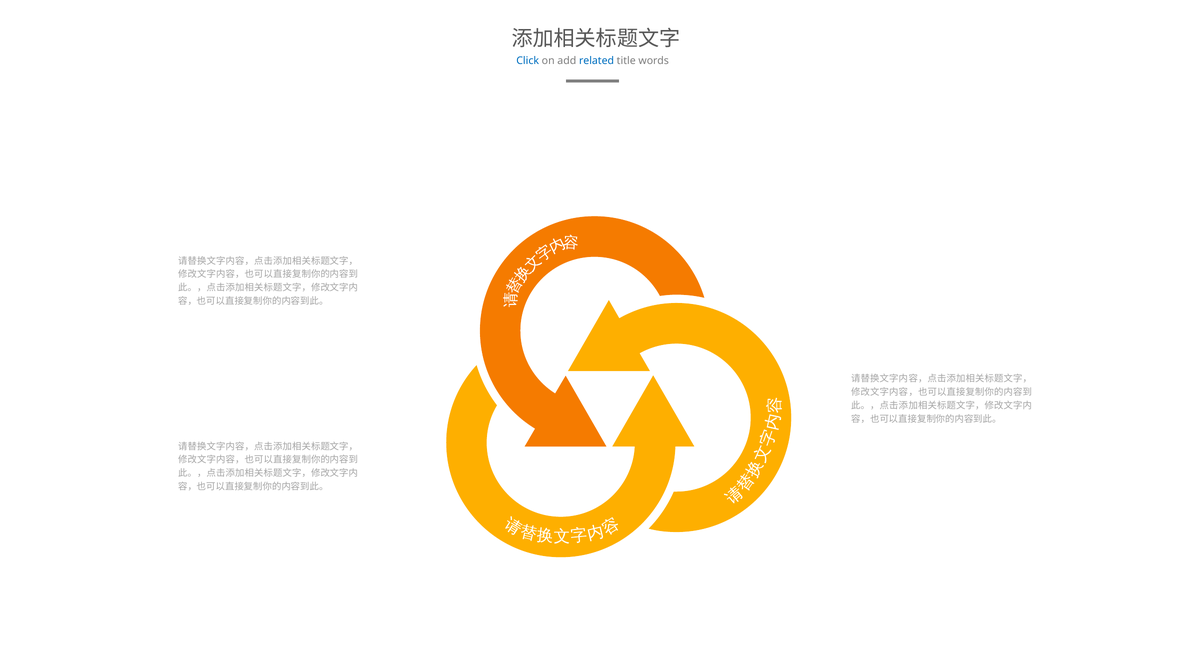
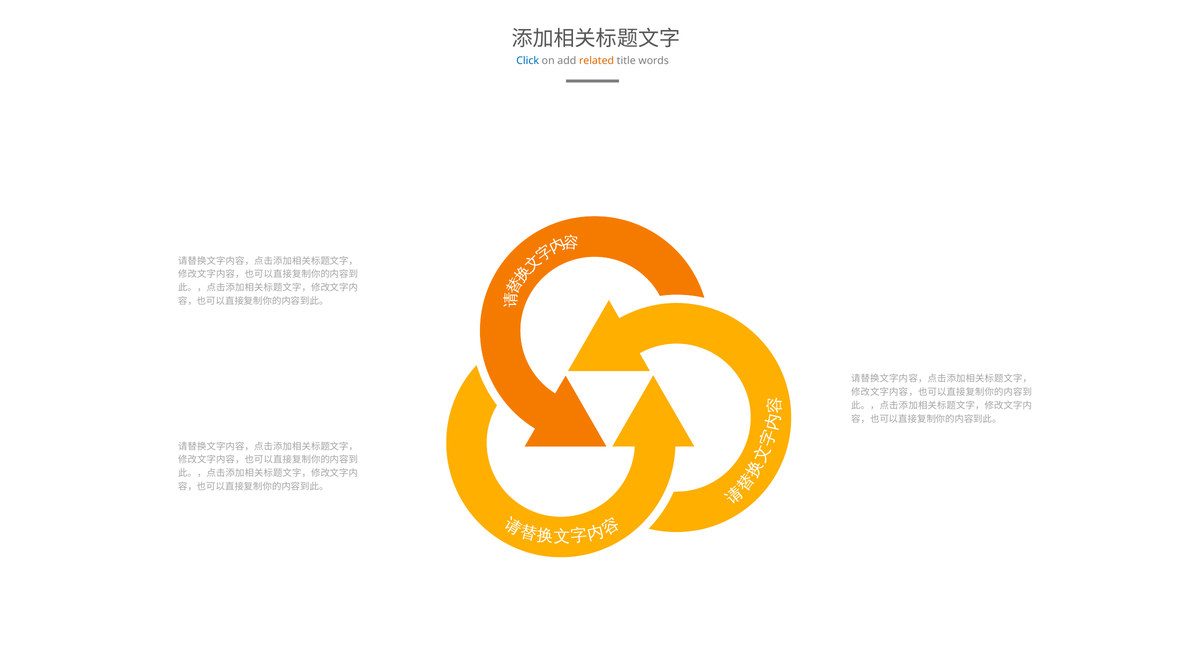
related colour: blue -> orange (597, 61)
